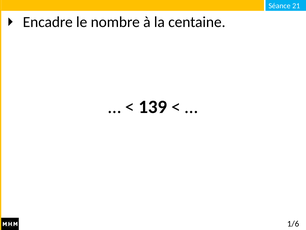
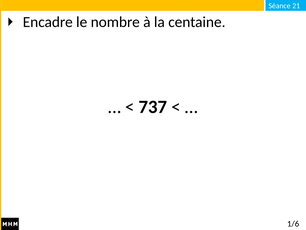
139: 139 -> 737 (153, 107)
